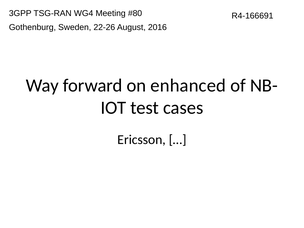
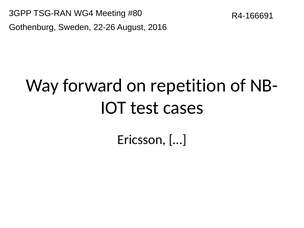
enhanced: enhanced -> repetition (188, 85)
